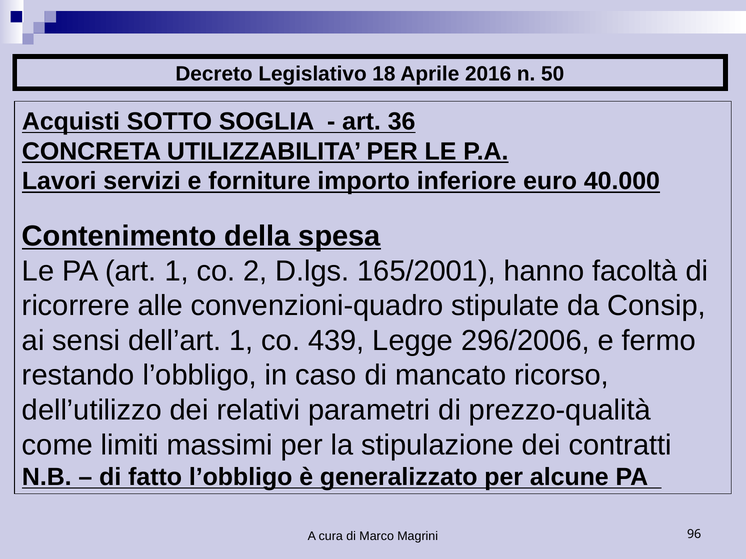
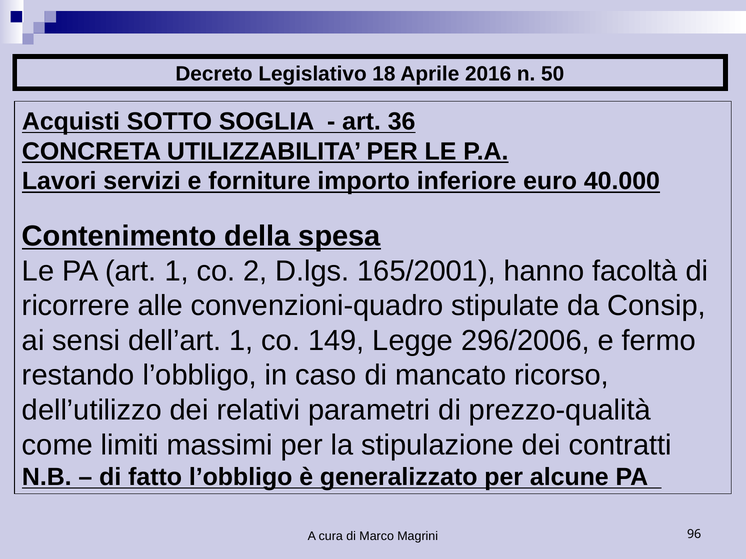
439: 439 -> 149 (336, 341)
